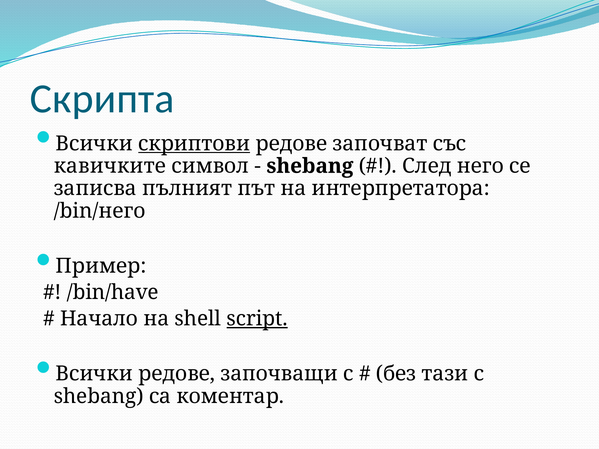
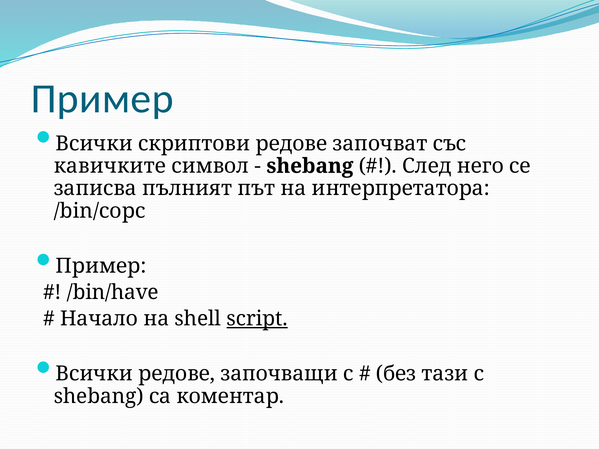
Скрипта: Скрипта -> Пример (102, 99)
скриптови underline: present -> none (194, 144)
/bin/него: /bin/него -> /bin/сорс (100, 211)
